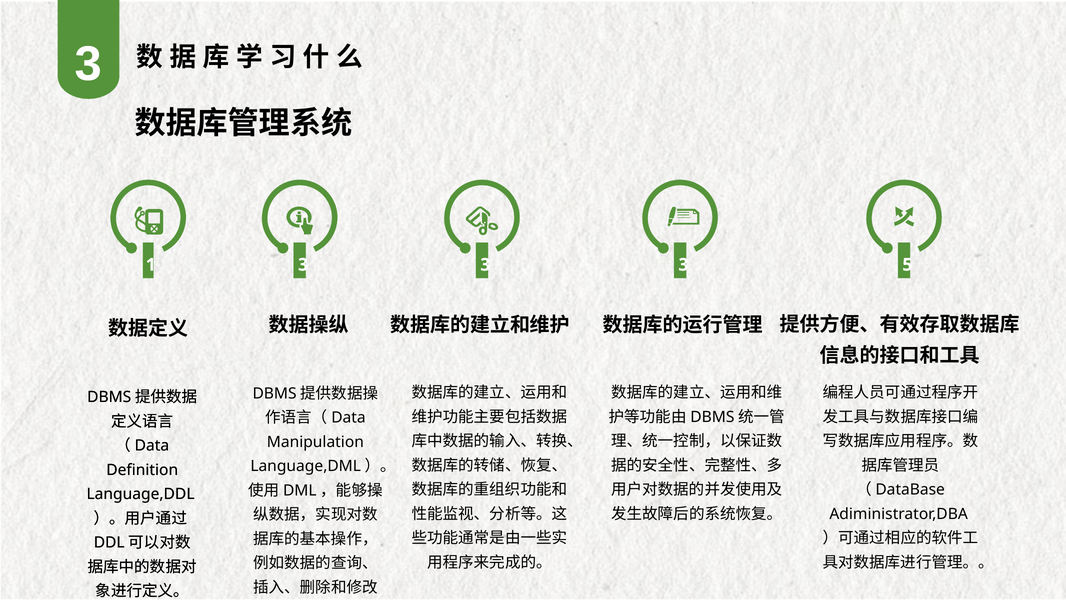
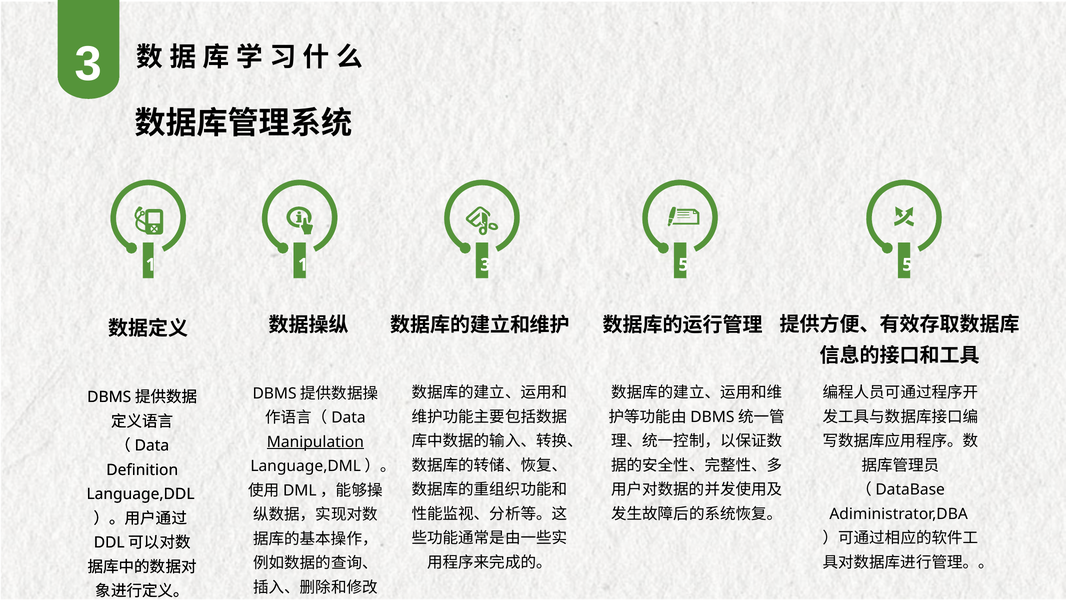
1 3: 3 -> 1 (303, 265)
3: 3 -> 5 (684, 265)
Manipulation underline: none -> present (315, 442)
